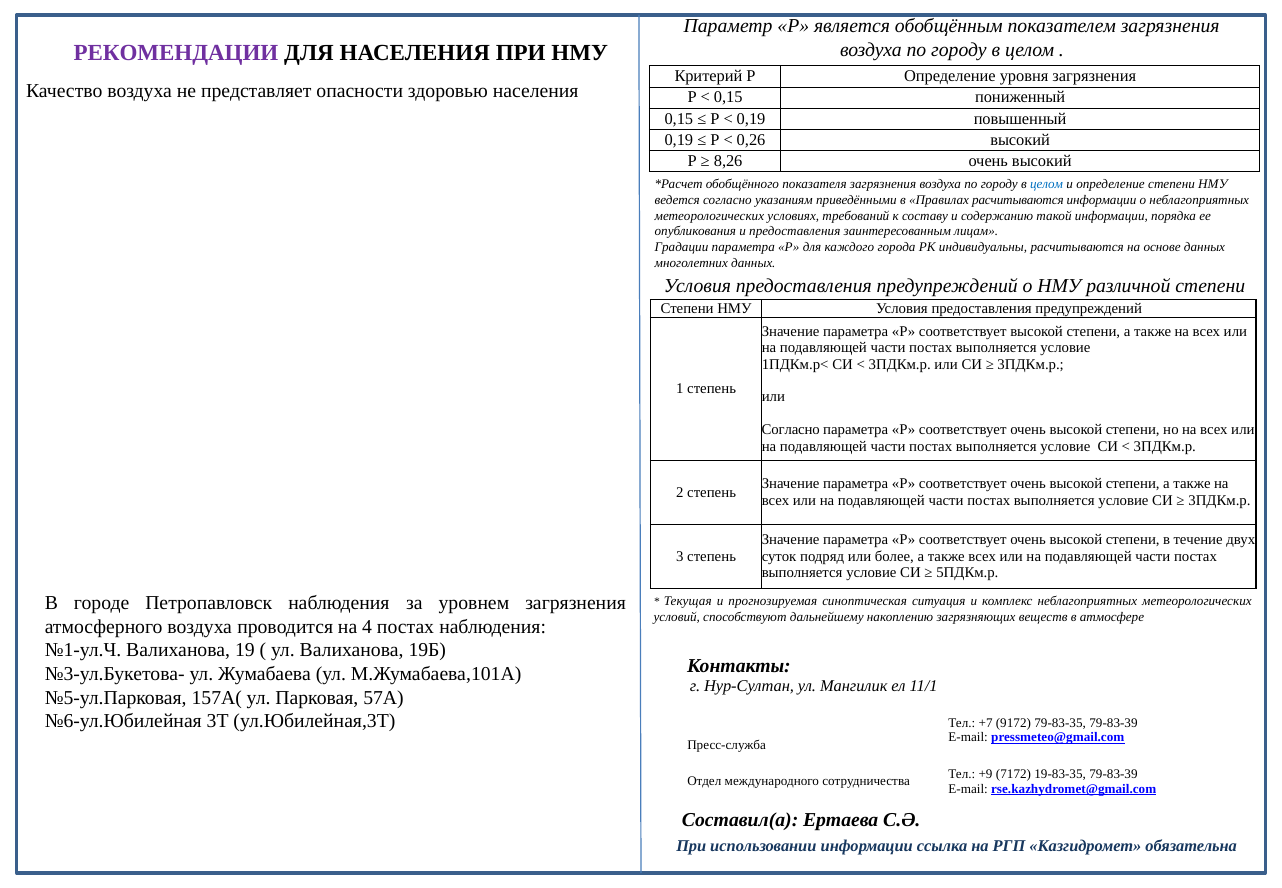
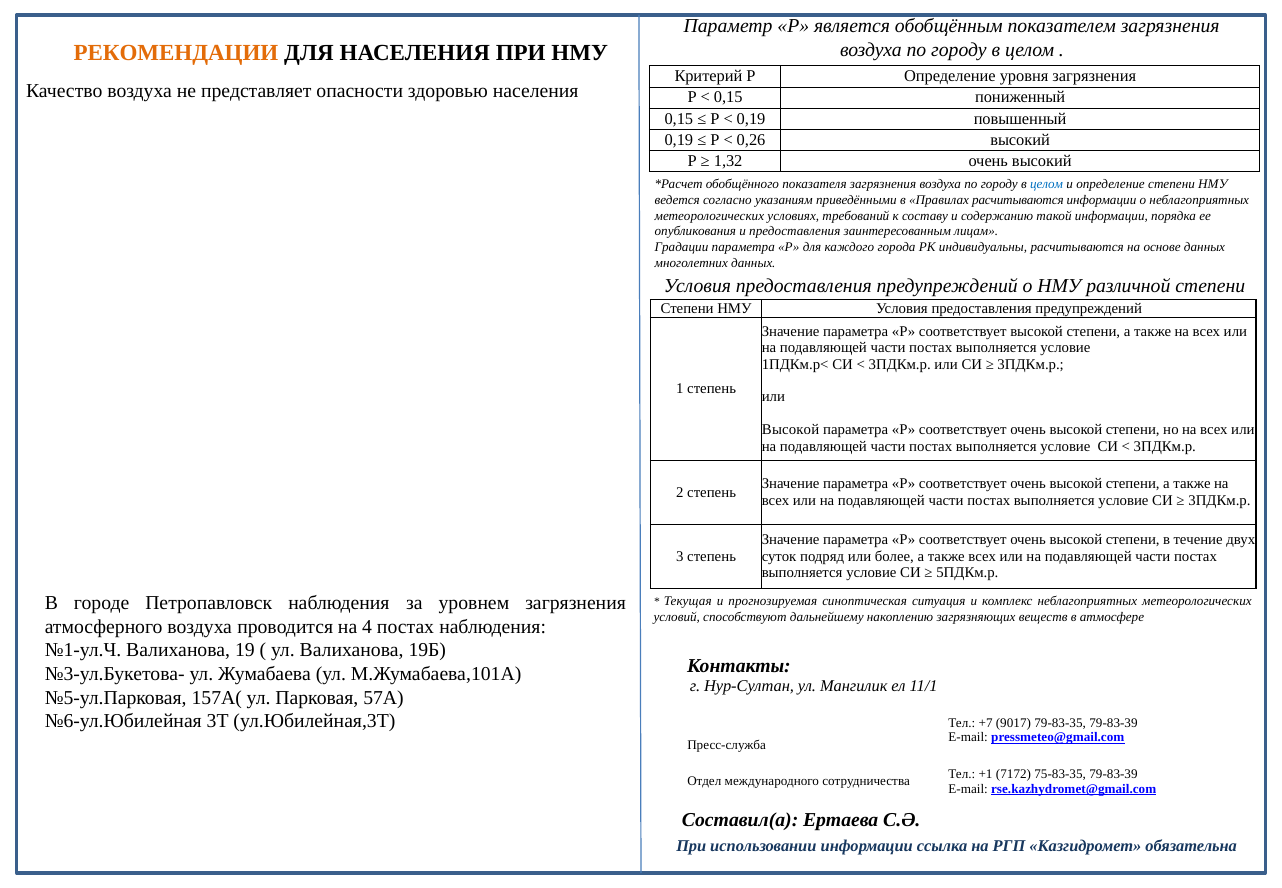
РЕКОМЕНДАЦИИ colour: purple -> orange (176, 53)
8,26: 8,26 -> 1,32 (728, 161)
Согласно: Согласно -> Высокой (791, 430)
9172: 9172 -> 9017 (1013, 723)
+9: +9 -> +1 (986, 774)
19-83-35: 19-83-35 -> 75-83-35 (1060, 774)
